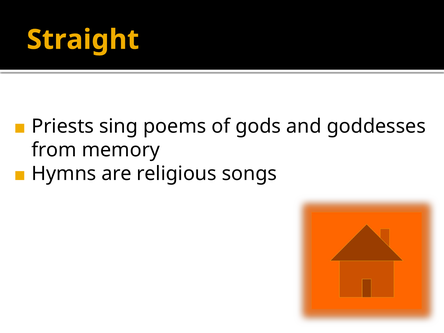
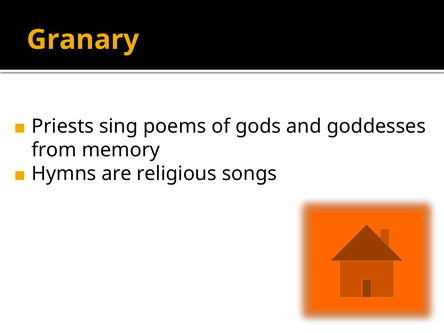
Straight: Straight -> Granary (83, 40)
